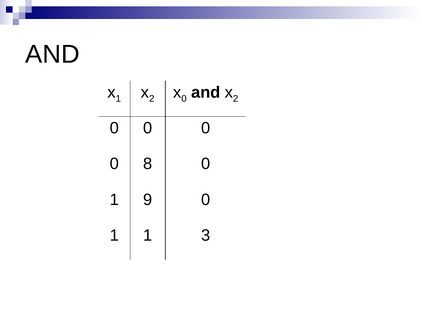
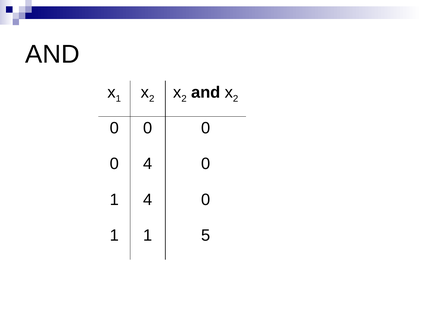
0: 0 -> 2 (184, 99)
0 8: 8 -> 4 (148, 164)
1 9: 9 -> 4 (148, 200)
3: 3 -> 5 (206, 236)
